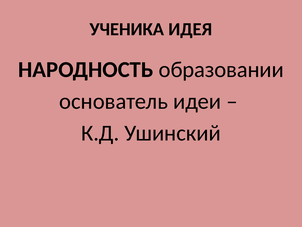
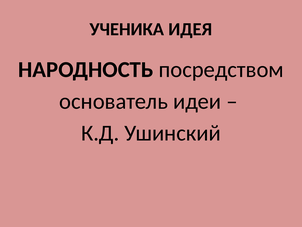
образовании: образовании -> посредством (221, 70)
